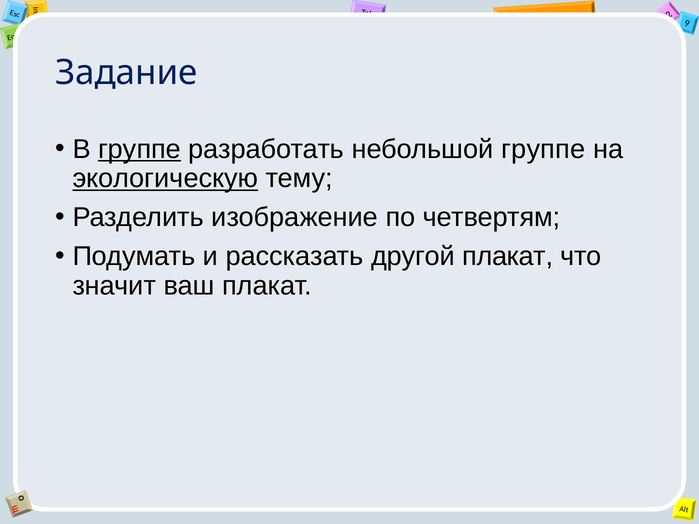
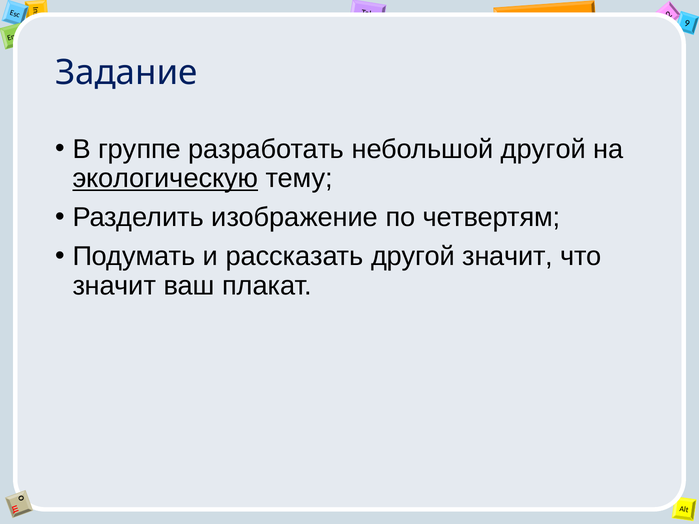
группе underline: present -> none (140, 149)
небольшой группе: группе -> другой (543, 149)
другой плакат: плакат -> значит (508, 257)
